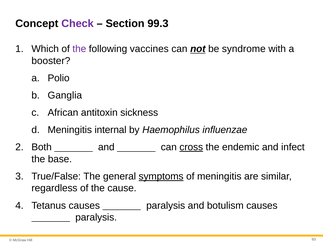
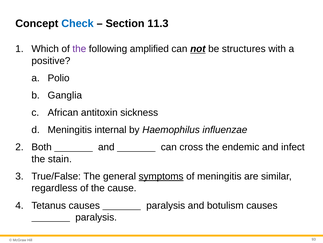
Check colour: purple -> blue (78, 24)
99.3: 99.3 -> 11.3 (158, 24)
vaccines: vaccines -> amplified (149, 49)
syndrome: syndrome -> structures (244, 49)
booster: booster -> positive (51, 61)
cross underline: present -> none (191, 147)
base: base -> stain (60, 159)
